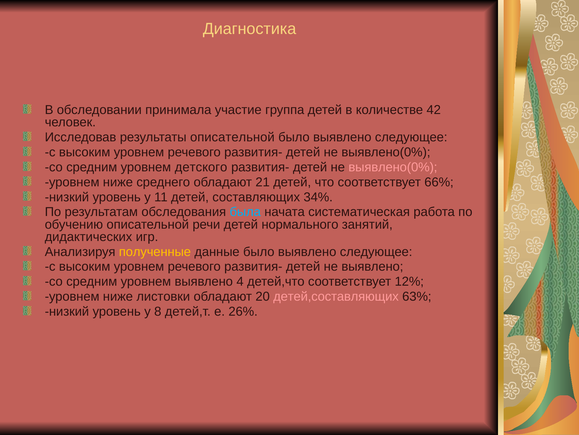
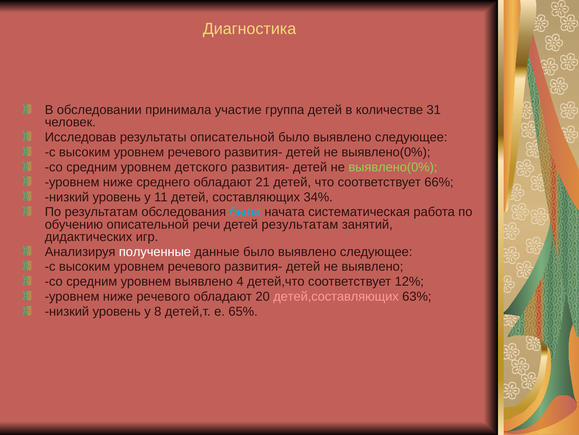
42: 42 -> 31 (434, 110)
выявлено(0% colour: pink -> light green (393, 167)
детей нормального: нормального -> результатам (300, 224)
полученные colour: yellow -> white (155, 251)
ниже листовки: листовки -> речевого (163, 296)
26%: 26% -> 65% (243, 311)
